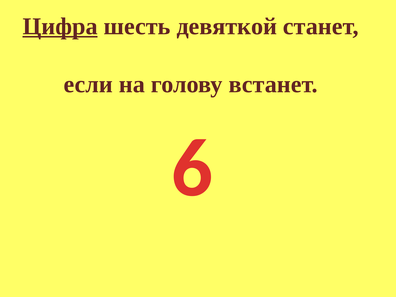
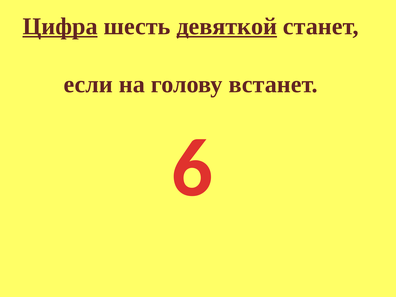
девяткой underline: none -> present (227, 26)
